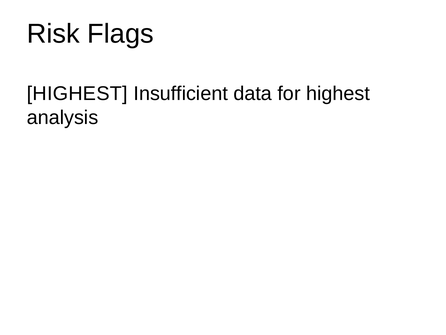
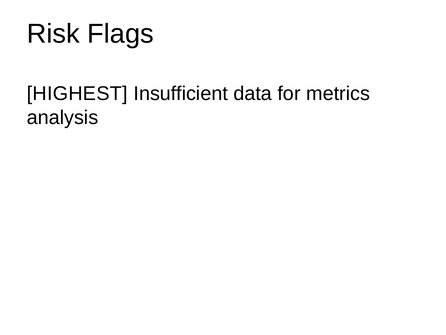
for highest: highest -> metrics (338, 94)
